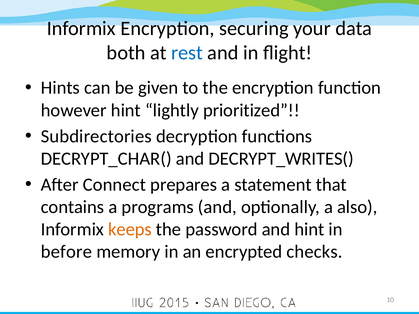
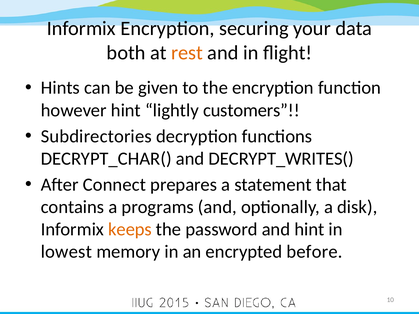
rest colour: blue -> orange (187, 53)
prioritized: prioritized -> customers (251, 110)
also: also -> disk (357, 207)
before: before -> lowest (66, 252)
checks: checks -> before (315, 252)
